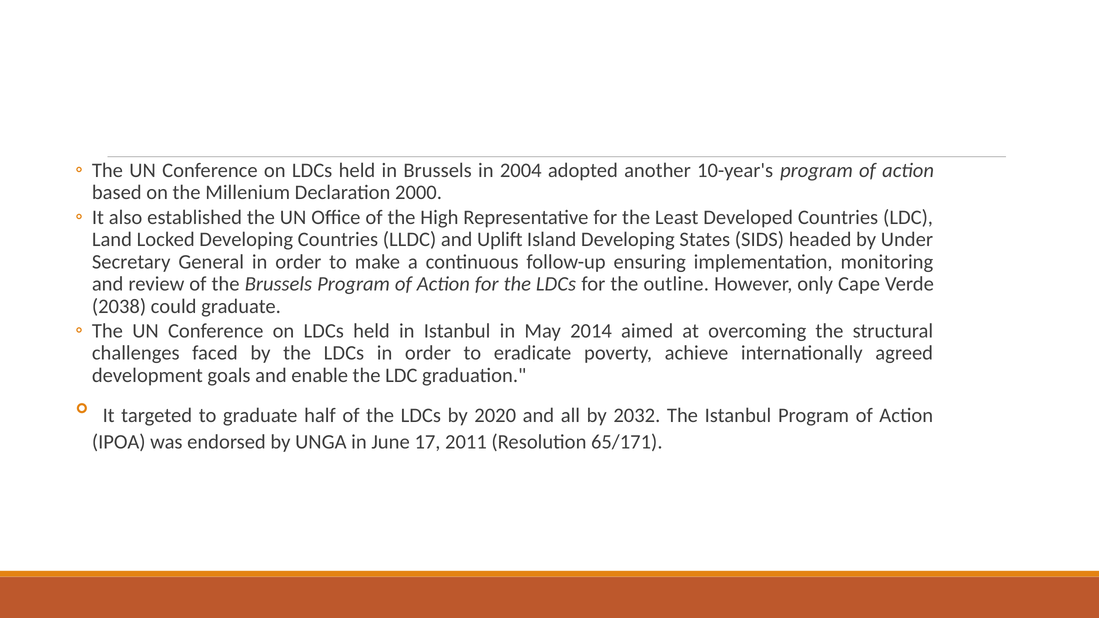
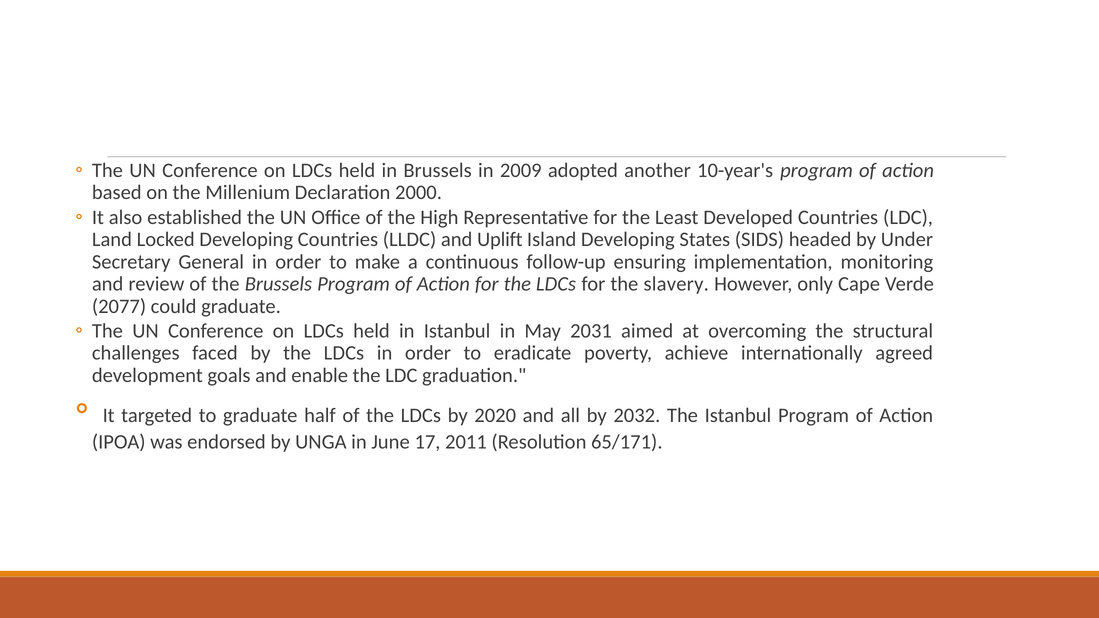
2004: 2004 -> 2009 (521, 170)
outline: outline -> slavery (676, 284)
2038: 2038 -> 2077 (119, 306)
2014: 2014 -> 2031 (591, 331)
